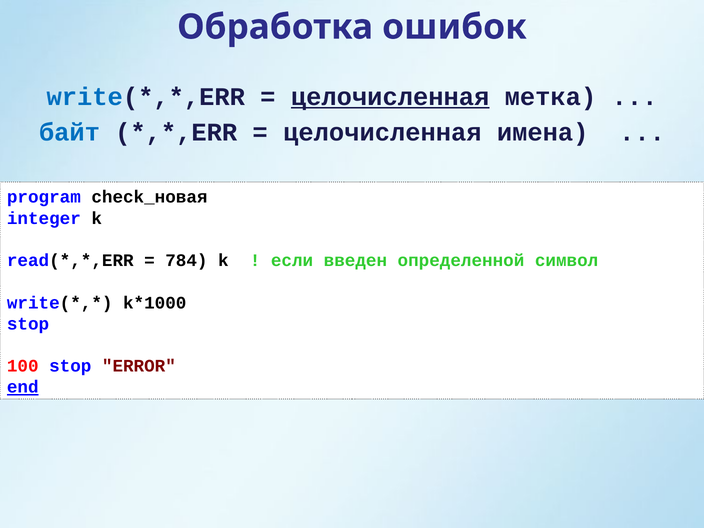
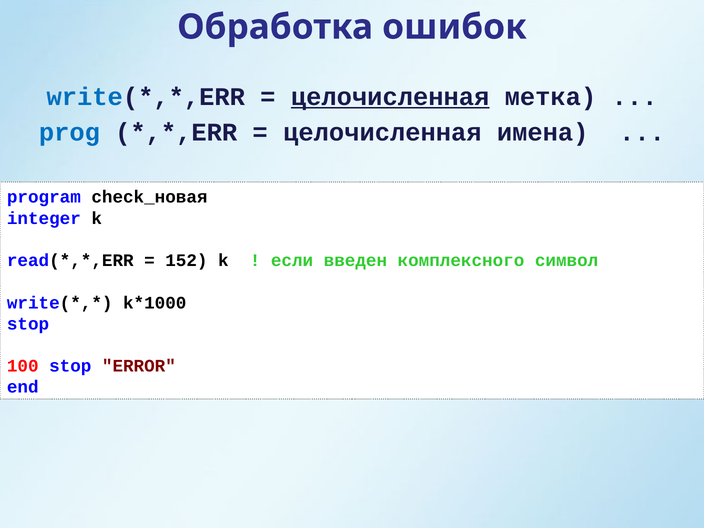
байт: байт -> prog (69, 132)
784: 784 -> 152 (186, 260)
определенной: определенной -> комплексного (461, 260)
end underline: present -> none (23, 387)
